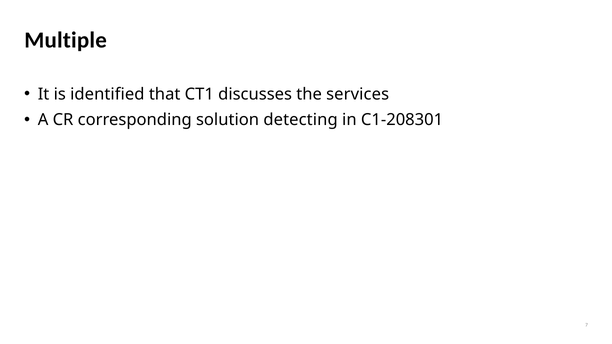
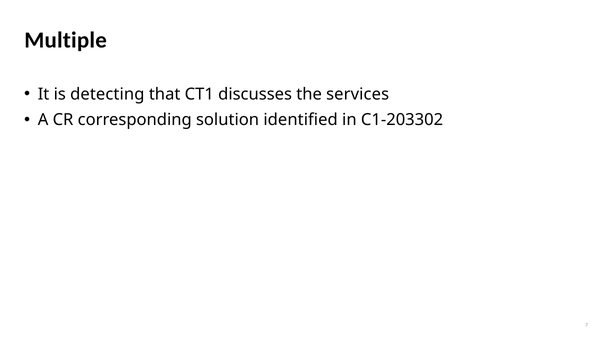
identified: identified -> detecting (107, 94)
detecting: detecting -> identified (301, 120)
C1-208301: C1-208301 -> C1-203302 (402, 120)
